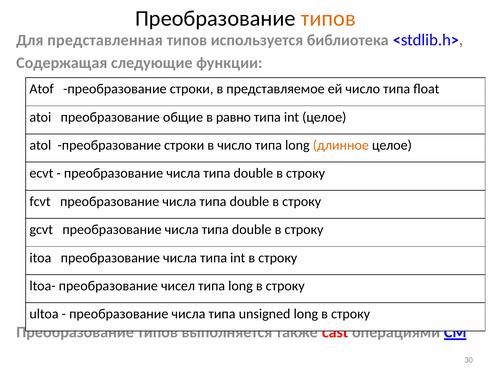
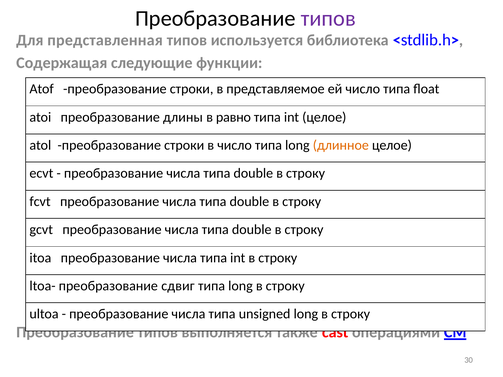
типов colour: orange -> purple (328, 19)
общие: общие -> длины (183, 117)
чисел: чисел -> сдвиг (178, 286)
